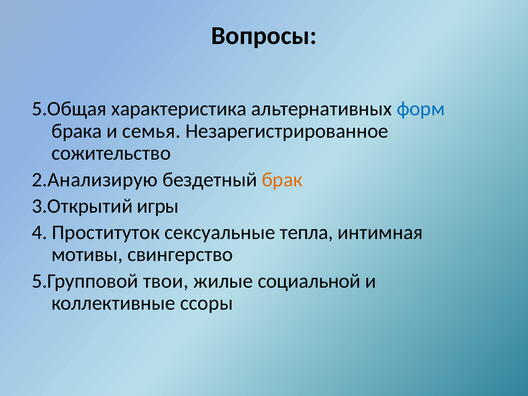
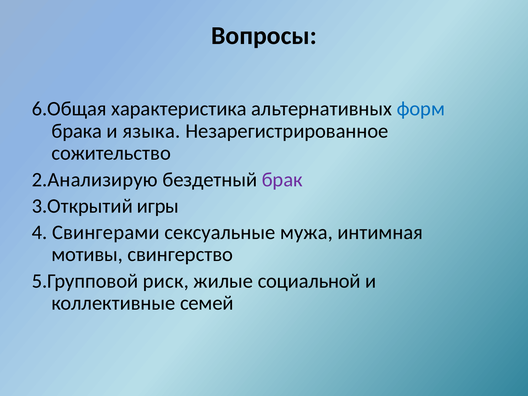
5.Общая: 5.Общая -> 6.Общая (69, 109)
семья: семья -> языка (151, 131)
брак colour: orange -> purple (282, 180)
Проституток: Проституток -> Свингерами (106, 232)
тепла: тепла -> мужа (306, 232)
твои: твои -> риск (166, 281)
ссоры: ссоры -> семей (207, 303)
